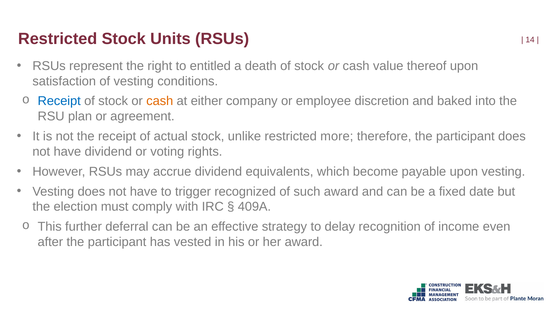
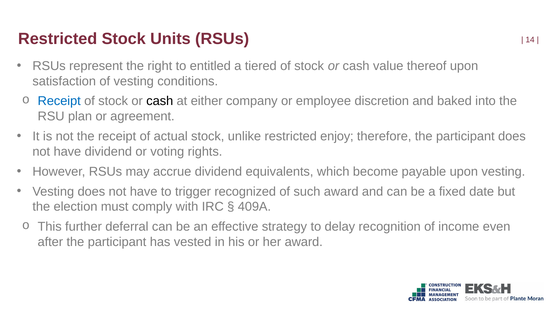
death: death -> tiered (261, 66)
cash colour: orange -> black (160, 101)
more: more -> enjoy (337, 136)
